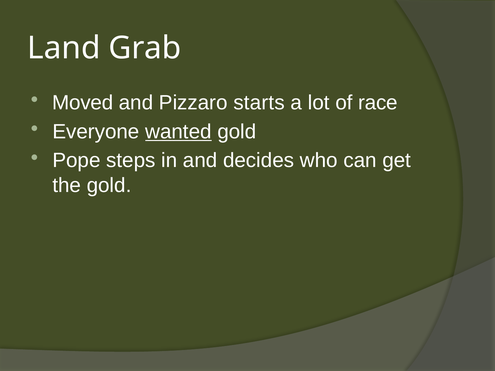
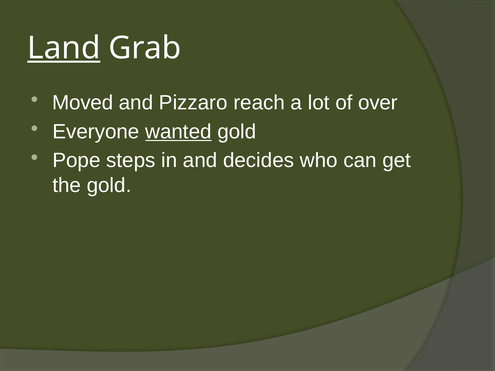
Land underline: none -> present (64, 48)
starts: starts -> reach (259, 103)
race: race -> over (378, 103)
